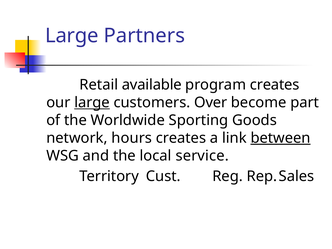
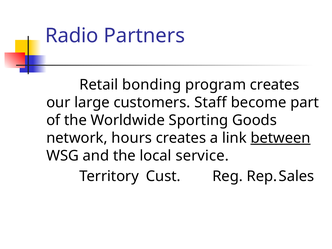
Large: Large -> Radio (72, 36)
available: available -> bonding (152, 85)
large underline: present -> none (92, 103)
Over: Over -> Staff (211, 103)
